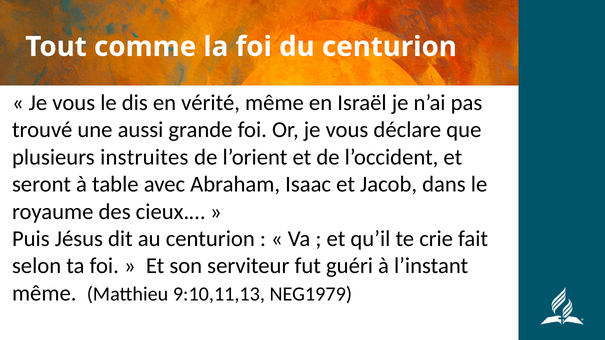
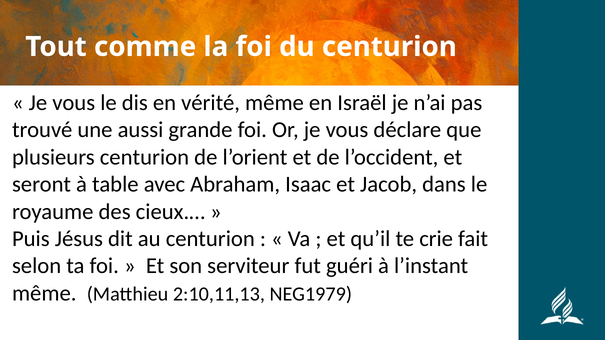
plusieurs instruites: instruites -> centurion (144, 157)
9:10,11,13: 9:10,11,13 -> 2:10,11,13 (219, 294)
